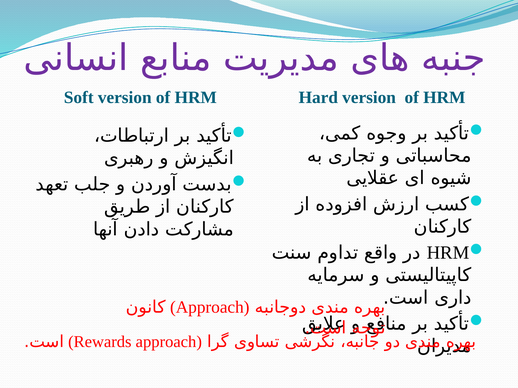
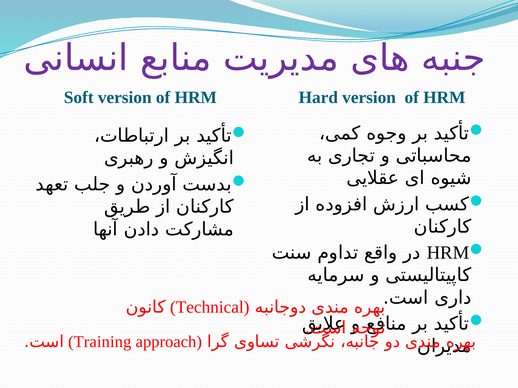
Approach: Approach -> Technical (210, 307)
Rewards: Rewards -> Training (103, 342)
